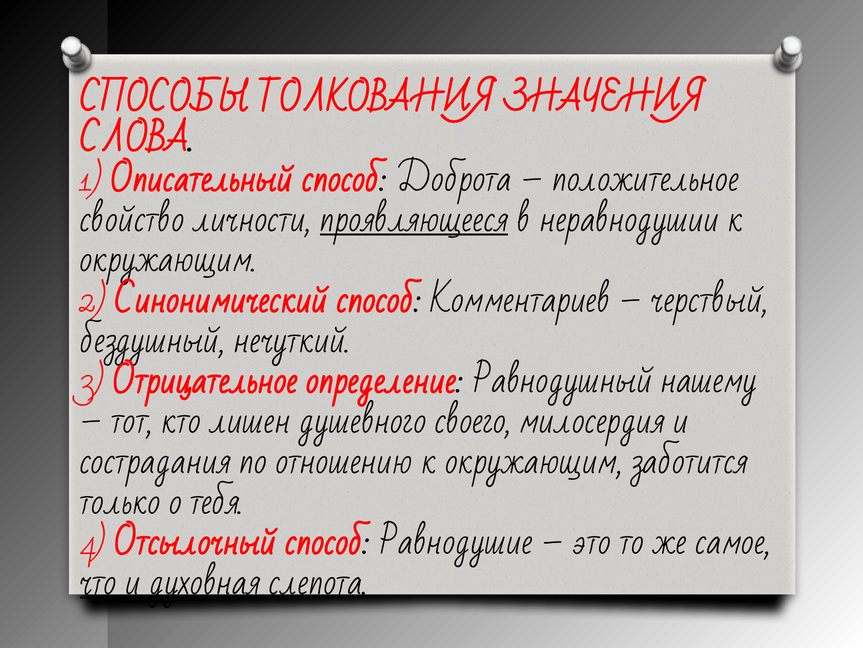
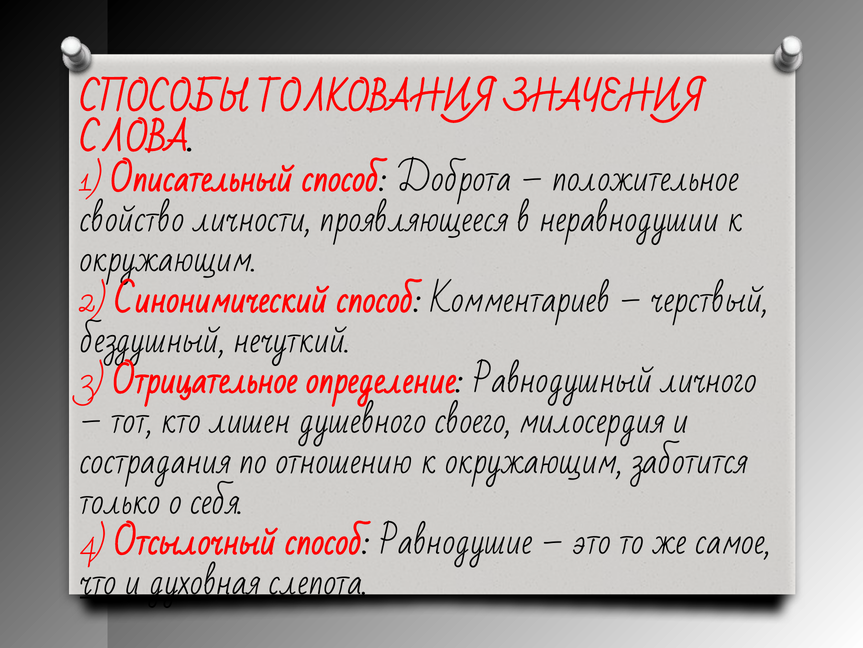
проявляющееся underline: present -> none (414, 220)
нашему: нашему -> личного (709, 381)
тебя: тебя -> себя (217, 502)
